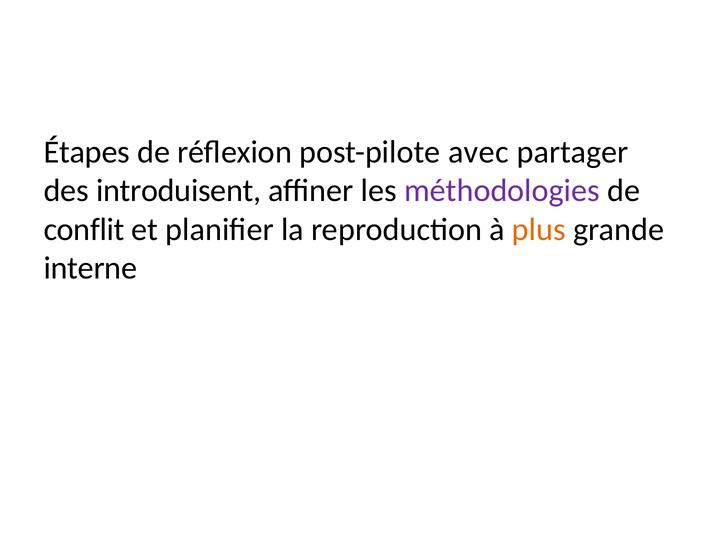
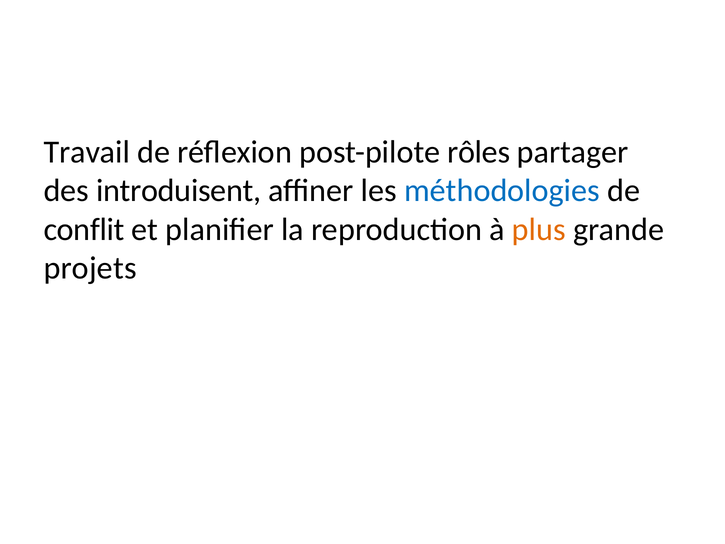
Étapes: Étapes -> Travail (87, 152)
avec: avec -> rôles (479, 152)
méthodologies colour: purple -> blue (502, 191)
interne: interne -> projets (90, 268)
